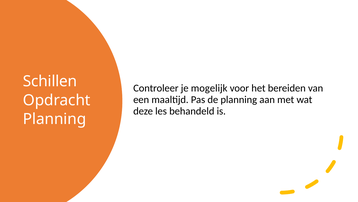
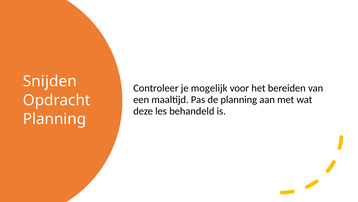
Schillen: Schillen -> Snijden (50, 81)
